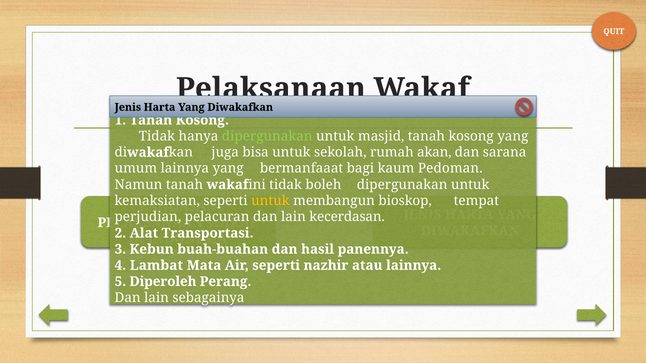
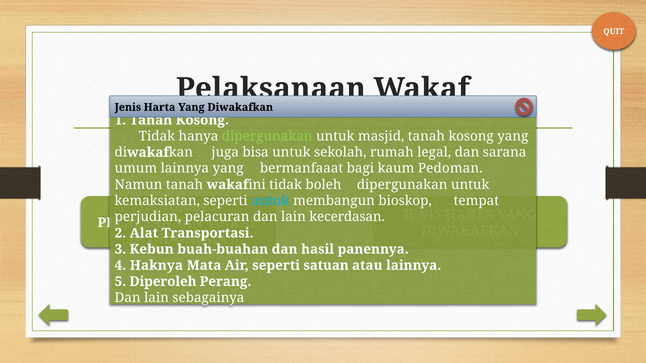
akan: akan -> legal (434, 153)
untuk colour: yellow -> light blue (270, 201)
Lambat: Lambat -> Haknya (156, 266)
nazhir: nazhir -> satuan (326, 266)
